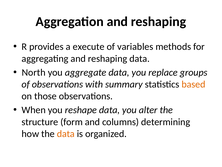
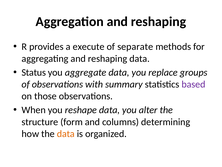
variables: variables -> separate (135, 47)
North: North -> Status (34, 72)
based colour: orange -> purple (193, 84)
